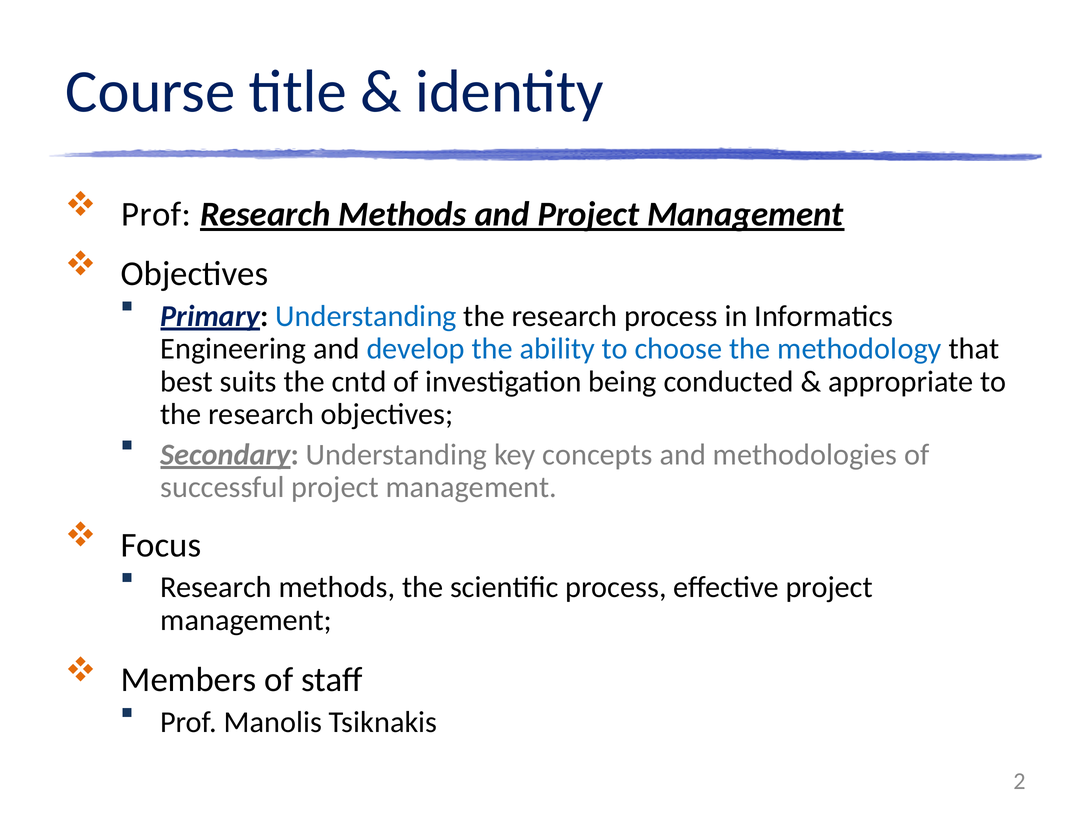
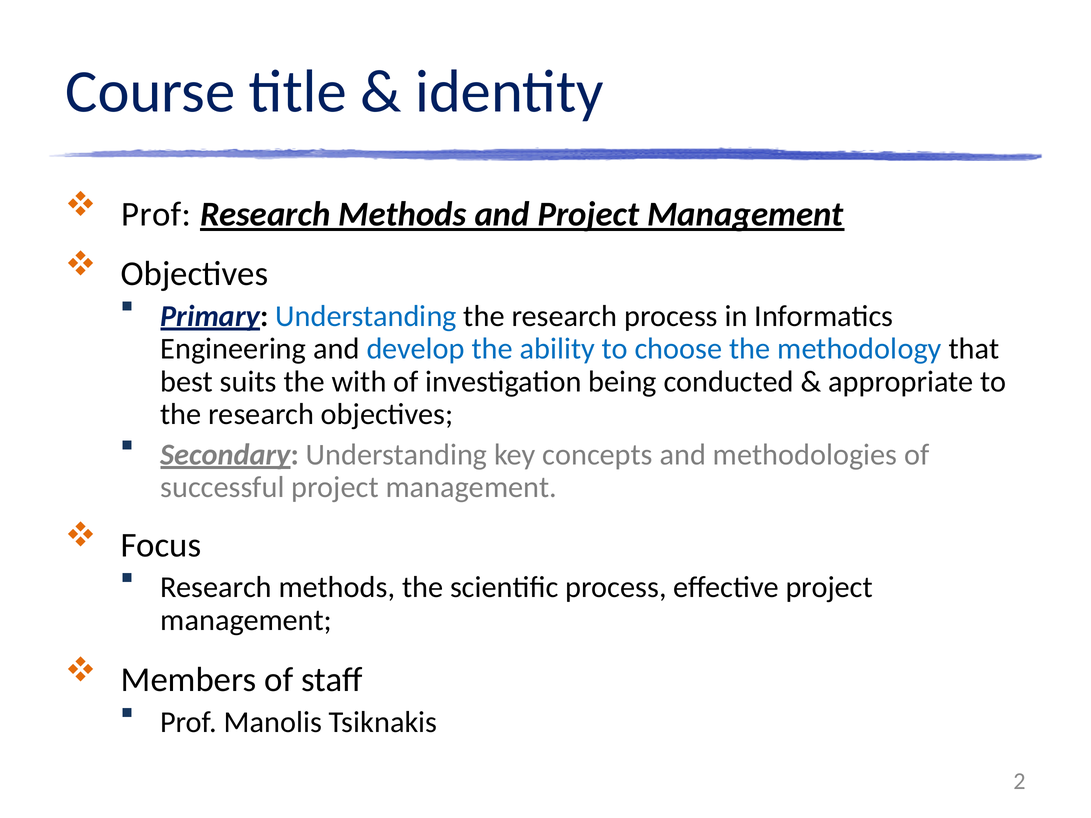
cntd: cntd -> with (359, 382)
